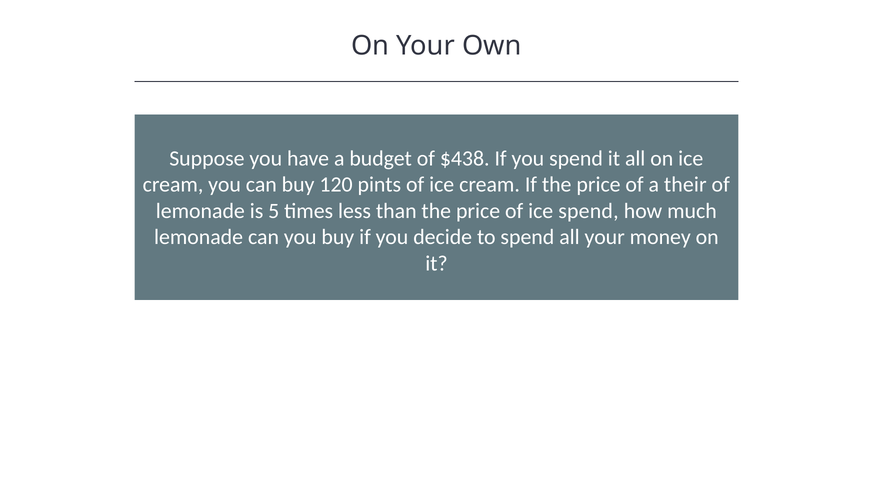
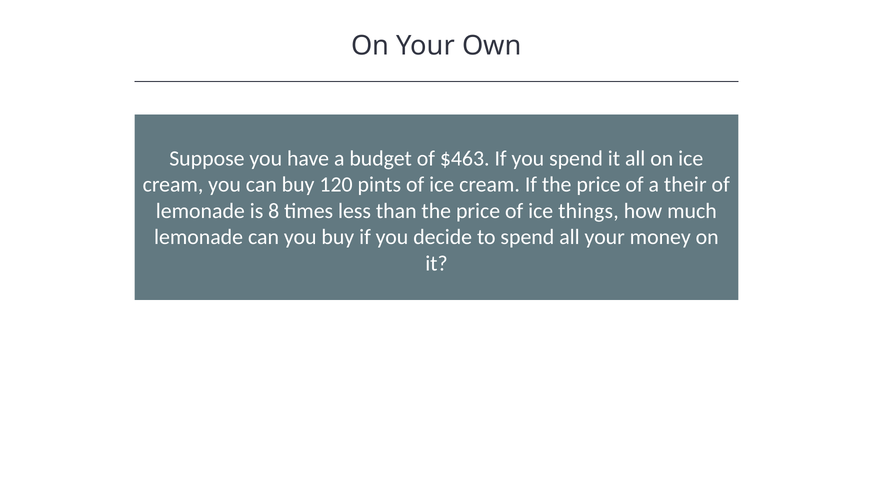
$438: $438 -> $463 (465, 159)
5: 5 -> 8 (274, 211)
ice spend: spend -> things (588, 211)
